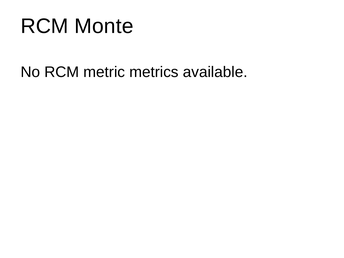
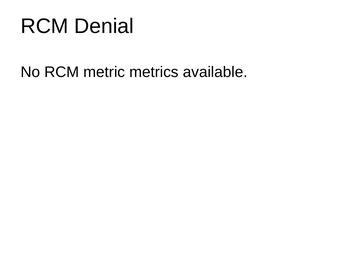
Monte: Monte -> Denial (104, 26)
